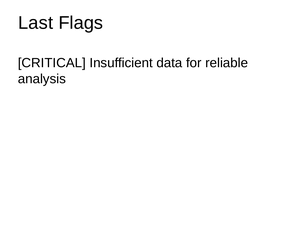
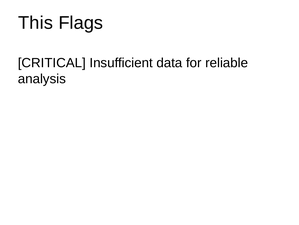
Last: Last -> This (36, 23)
